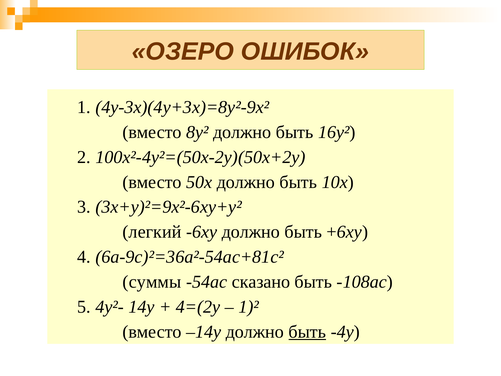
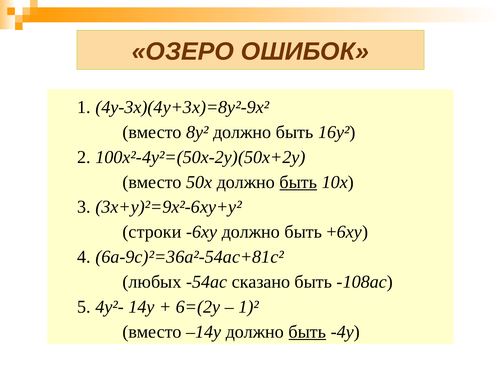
быть underline: none -> present (298, 182)
легкий: легкий -> строки (152, 232)
суммы: суммы -> любых (152, 282)
4=(2у: 4=(2у -> 6=(2у (198, 307)
